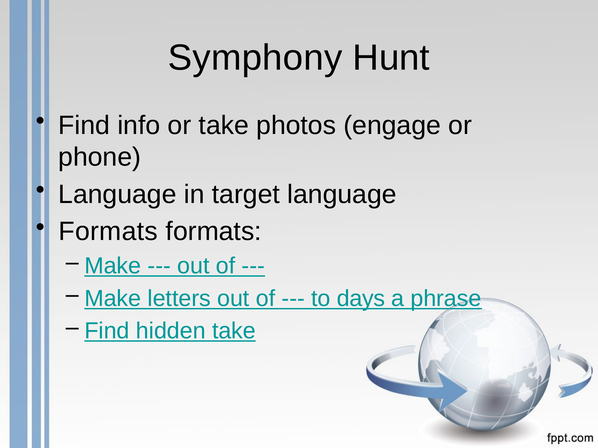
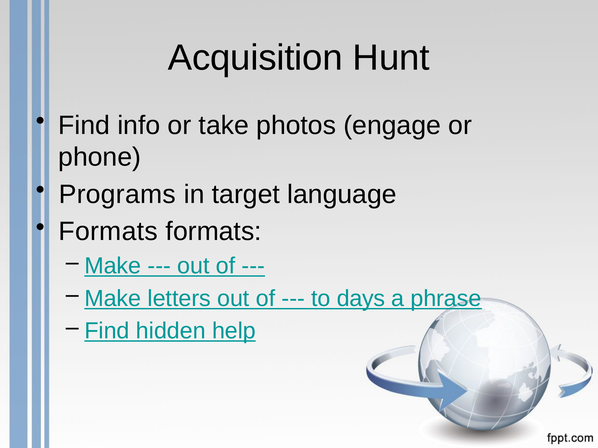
Symphony: Symphony -> Acquisition (255, 58)
Language: Language -> Programs (117, 195)
hidden take: take -> help (234, 331)
